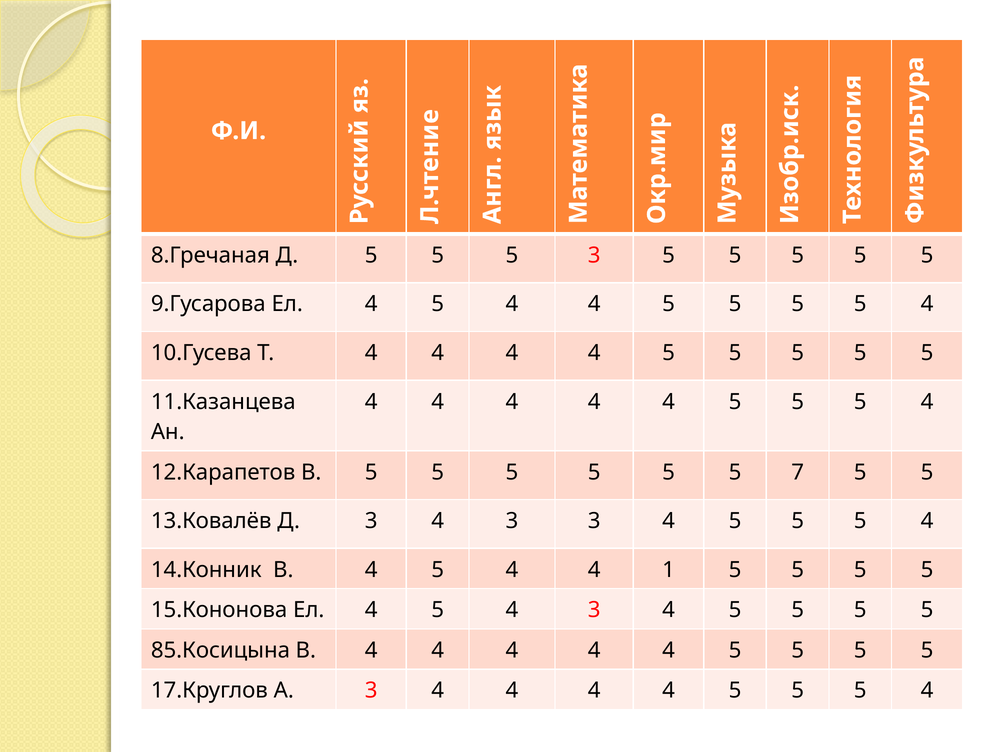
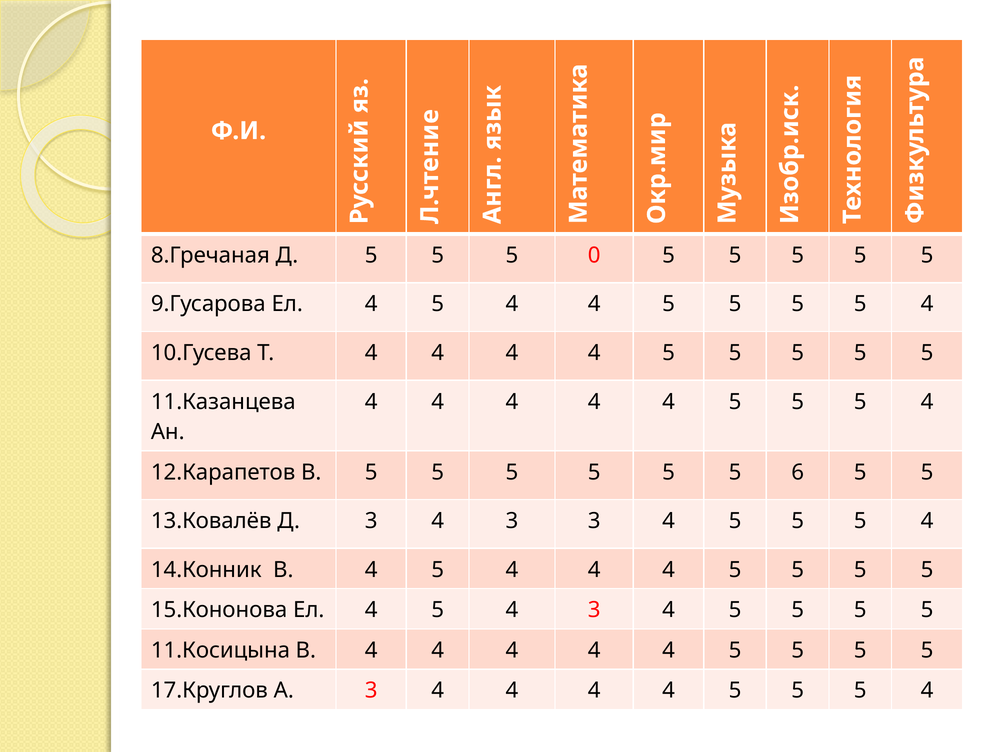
5 3: 3 -> 0 (594, 255)
7: 7 -> 6 (798, 472)
5 4 4 1: 1 -> 4 (669, 569)
85.Косицына: 85.Косицына -> 11.Косицына (220, 650)
